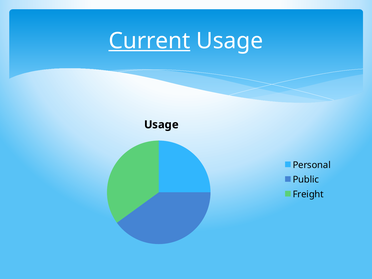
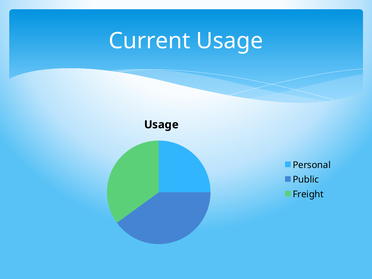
Current underline: present -> none (149, 41)
